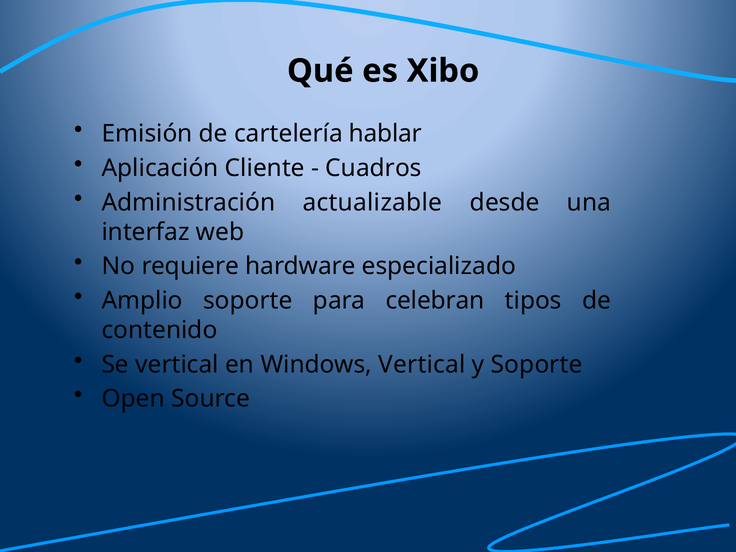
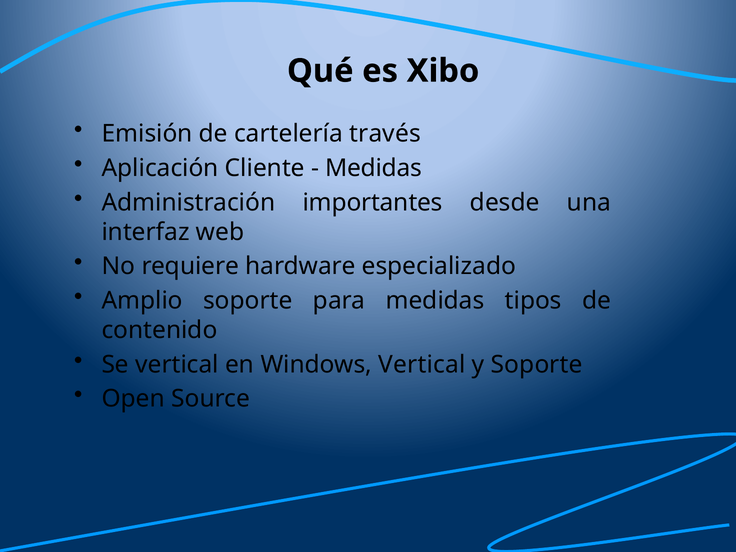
hablar: hablar -> través (385, 134)
Cuadros: Cuadros -> Medidas (374, 168)
actualizable: actualizable -> importantes (373, 203)
para celebran: celebran -> medidas (435, 301)
